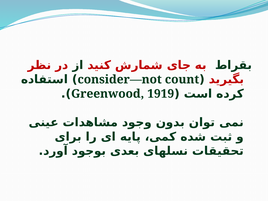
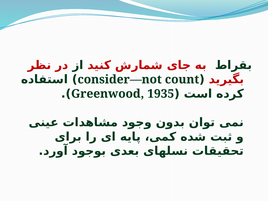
1919: 1919 -> 1935 (161, 94)
